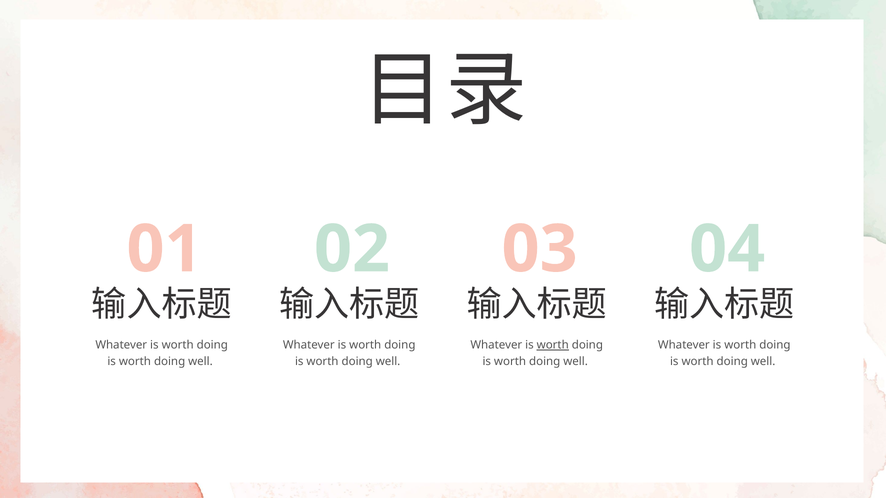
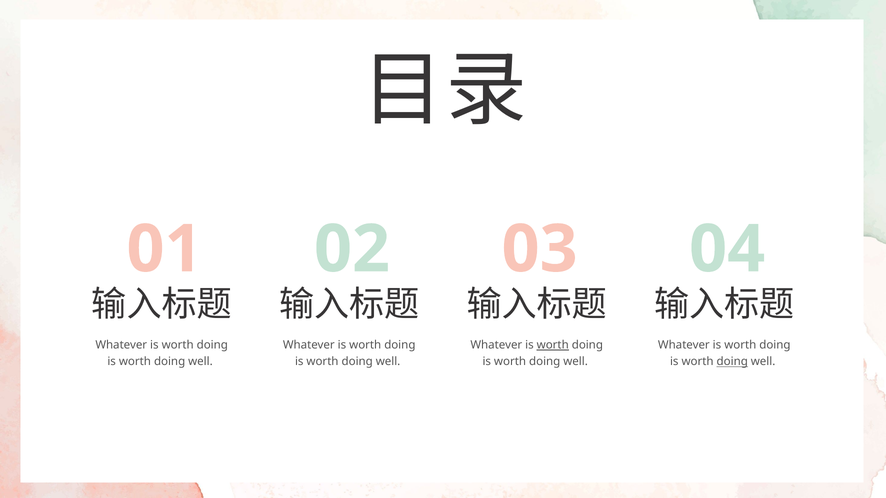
doing underline: none -> present (732, 362)
